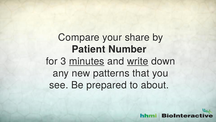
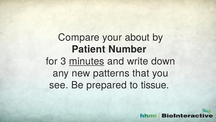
share: share -> about (137, 37)
write underline: present -> none (138, 61)
about: about -> tissue (155, 85)
